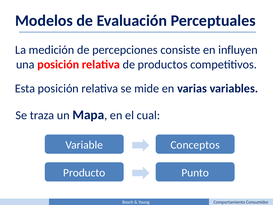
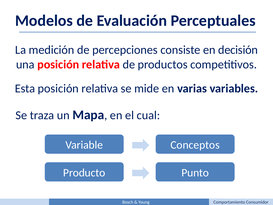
influyen: influyen -> decisión (238, 50)
